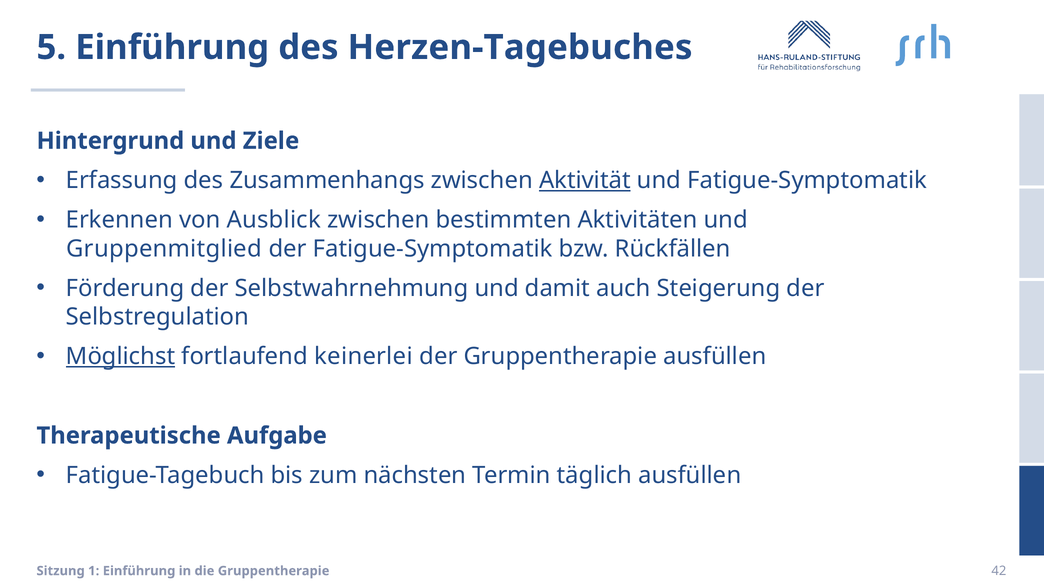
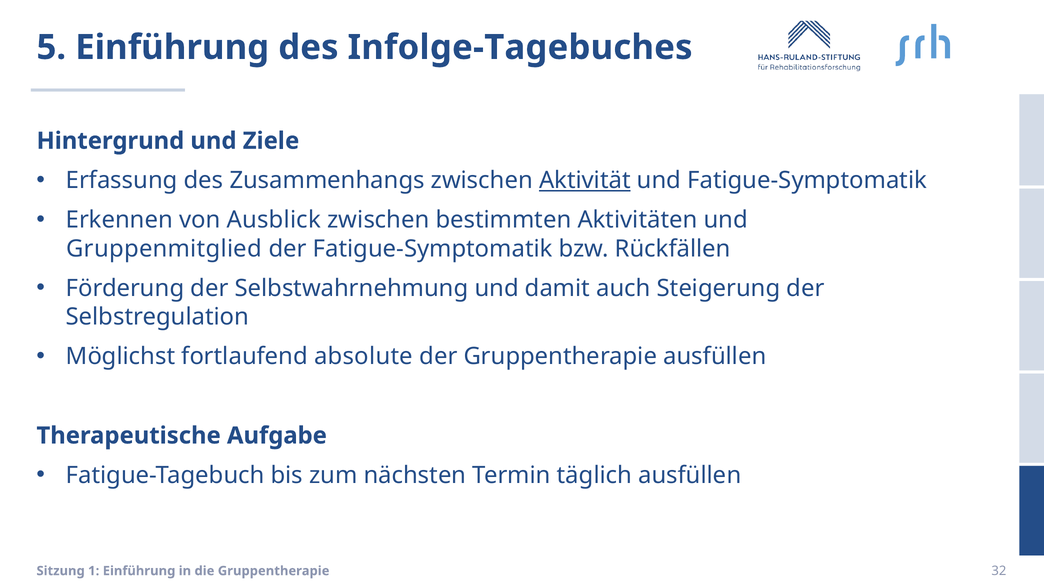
Herzen-Tagebuches: Herzen-Tagebuches -> Infolge-Tagebuches (520, 47)
Möglichst underline: present -> none (121, 357)
keinerlei: keinerlei -> absolute (364, 357)
42: 42 -> 32 (999, 571)
